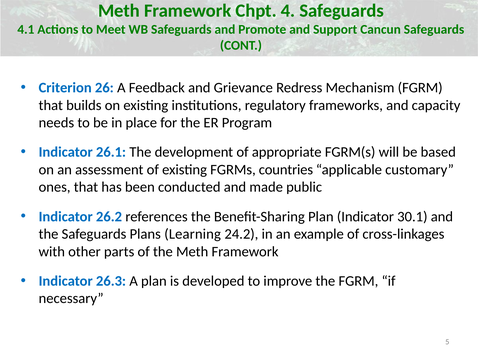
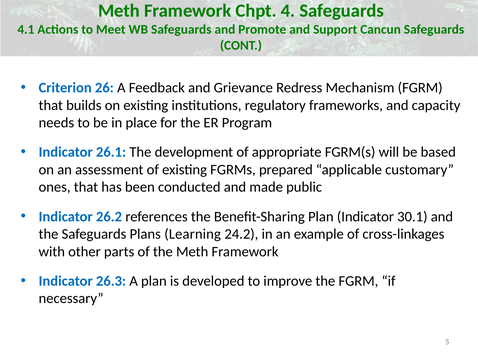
countries: countries -> prepared (286, 170)
